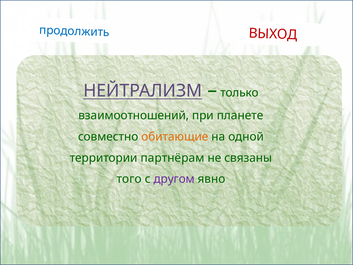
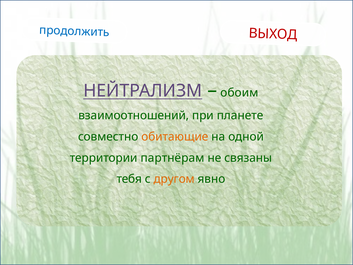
только: только -> обоим (239, 93)
того: того -> тебя (129, 179)
другом colour: purple -> orange (174, 179)
